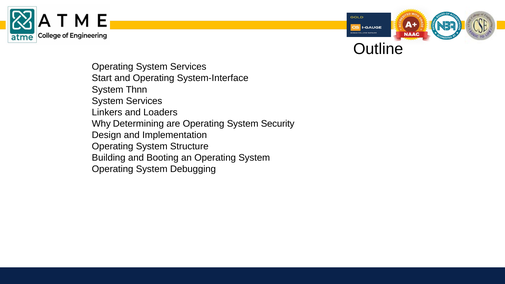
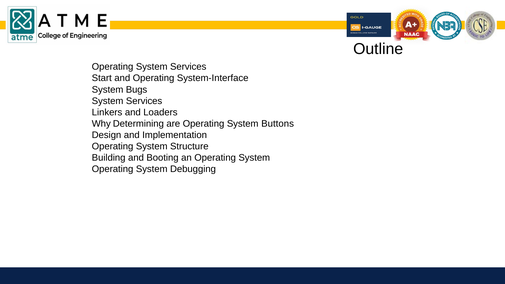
Thnn: Thnn -> Bugs (137, 90)
Security: Security -> Buttons (278, 124)
